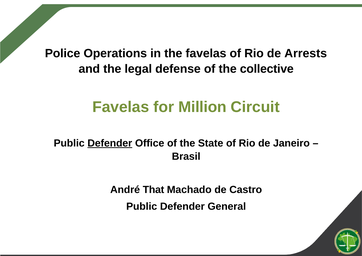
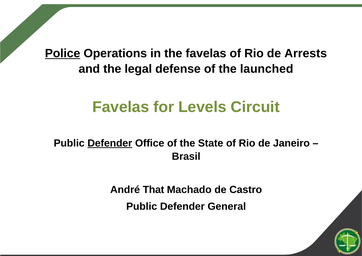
Police underline: none -> present (63, 53)
collective: collective -> launched (267, 69)
Million: Million -> Levels (202, 107)
